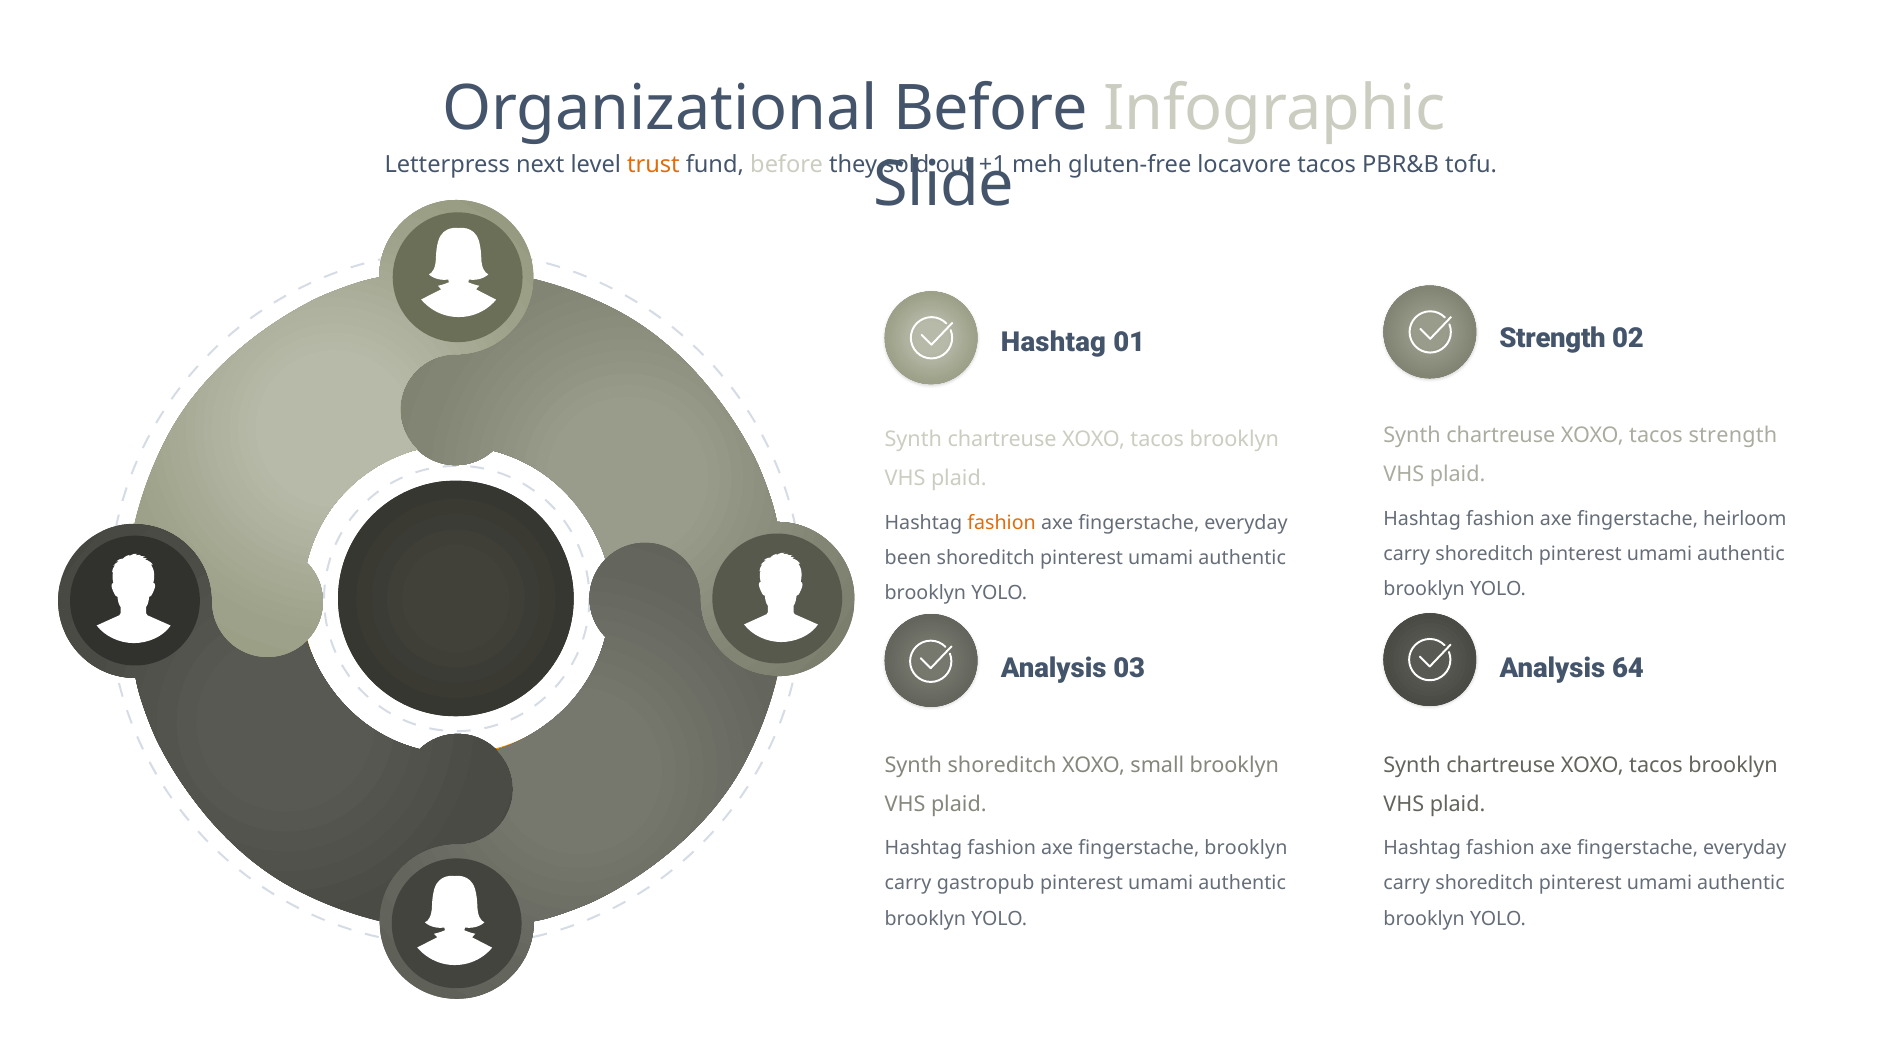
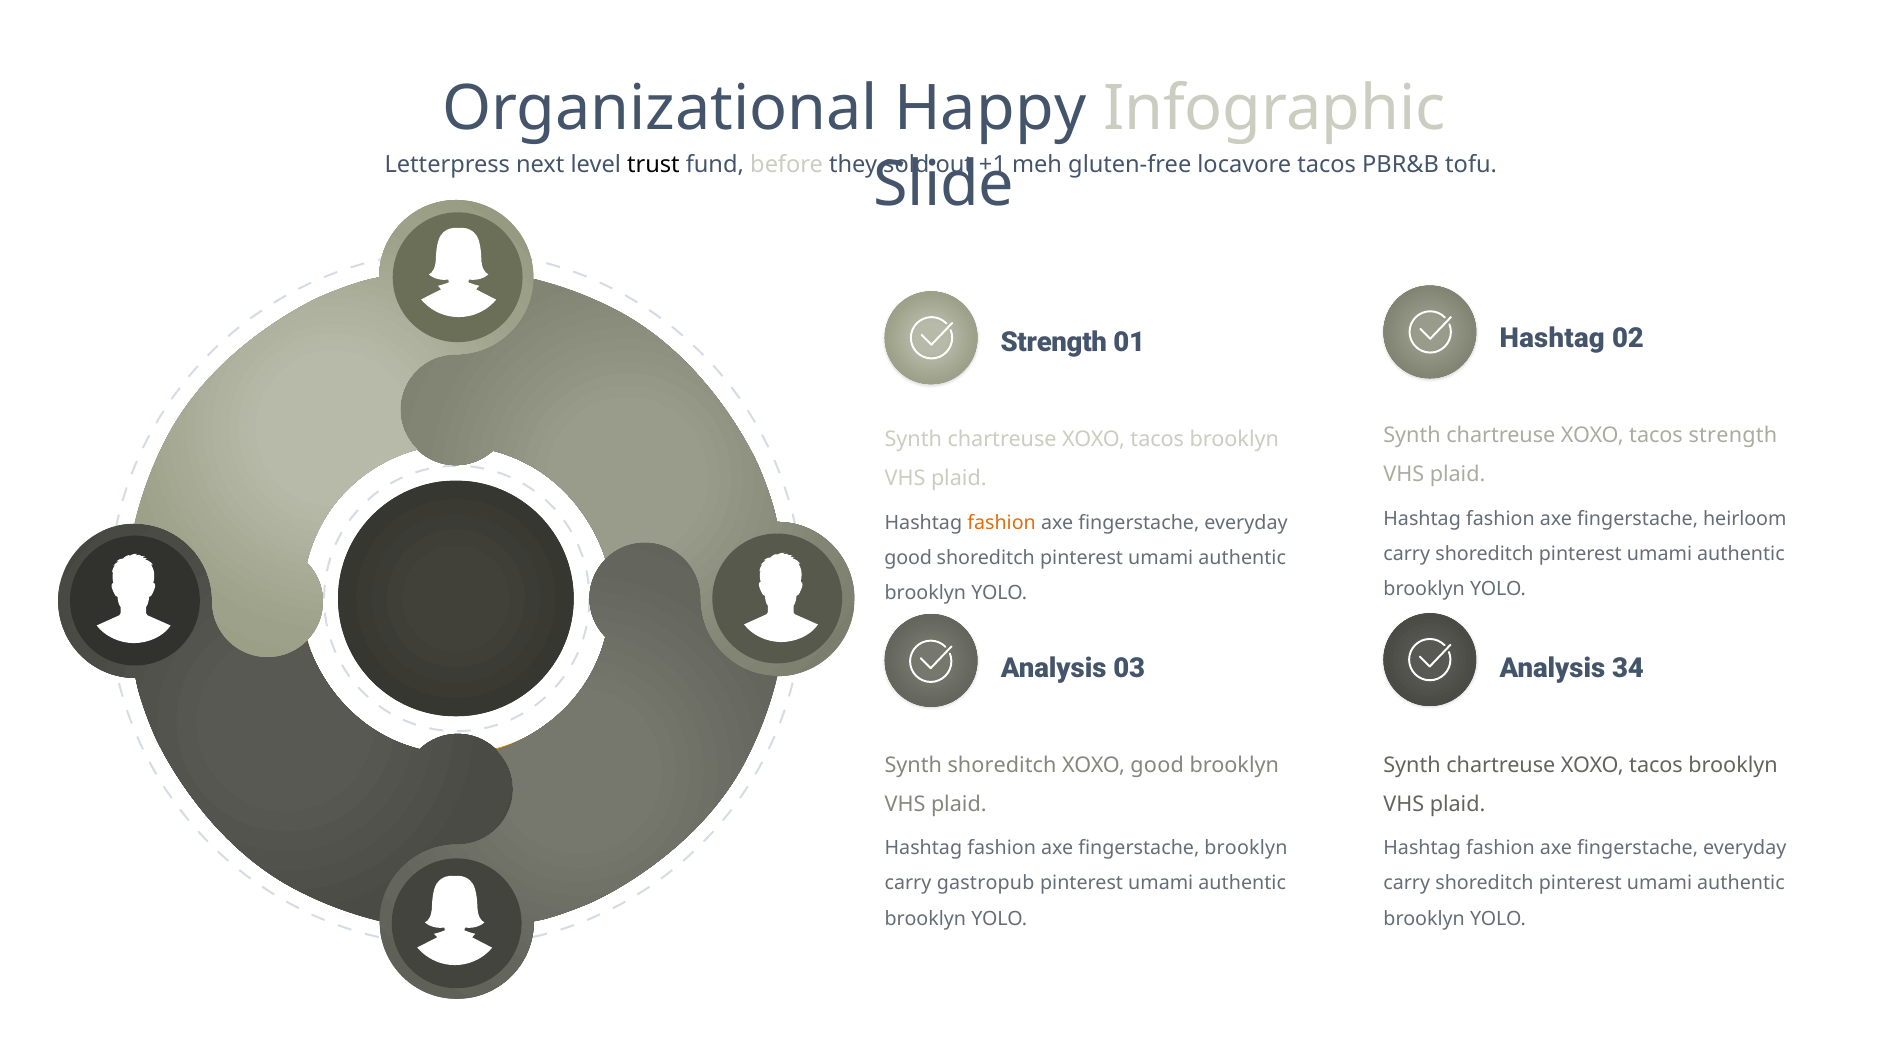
Organizational Before: Before -> Happy (990, 109)
trust colour: orange -> black (653, 165)
Strength: Strength -> Hashtag (1552, 339)
Hashtag: Hashtag -> Strength (1054, 343)
been: been -> good (908, 558)
64: 64 -> 34 (1628, 668)
XOXO small: small -> good (1157, 765)
